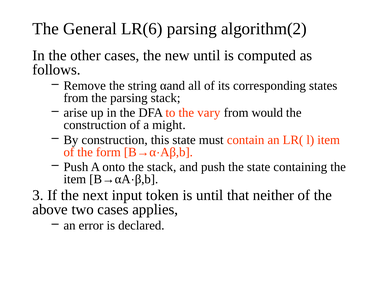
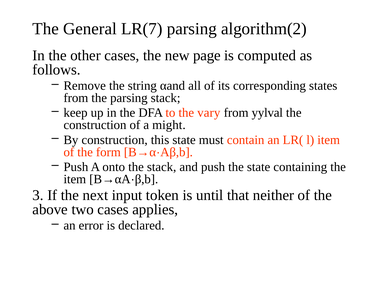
LR(6: LR(6 -> LR(7 (142, 29)
new until: until -> page (207, 55)
arise: arise -> keep (76, 113)
would: would -> yylval (267, 113)
